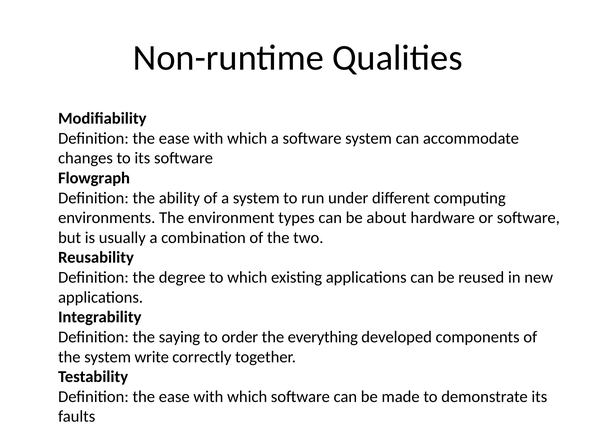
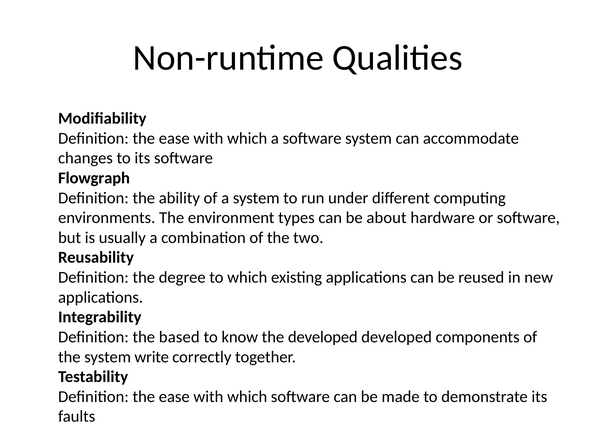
saying: saying -> based (179, 337)
order: order -> know (240, 337)
the everything: everything -> developed (323, 337)
